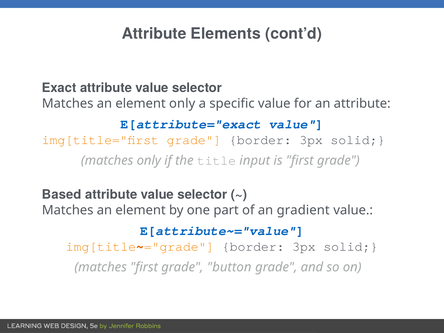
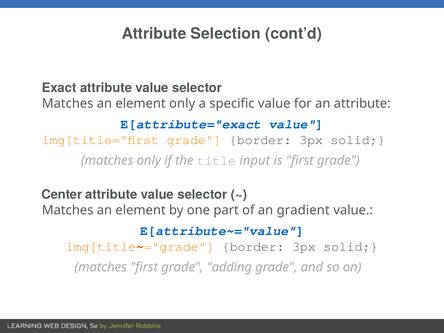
Elements: Elements -> Selection (226, 34)
Based: Based -> Center (62, 195)
button: button -> adding (229, 267)
